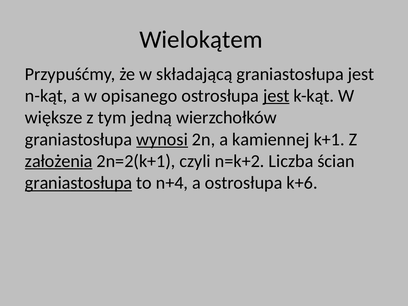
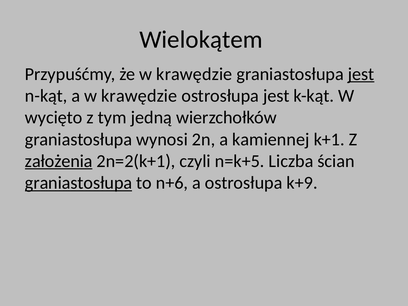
że w składającą: składającą -> krawędzie (194, 74)
jest underline: none -> present (361, 74)
a w opisanego: opisanego -> krawędzie (139, 96)
jest underline: present -> none (276, 96)
większe: większe -> wycięto (54, 118)
wynosi underline: present -> none (162, 139)
n=k+2: n=k+2 -> n=k+5 (240, 161)
n+4: n+4 -> n+6 (172, 183)
k+6: k+6 -> k+9 (302, 183)
